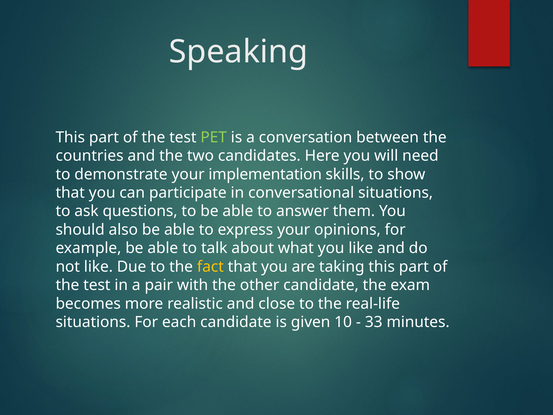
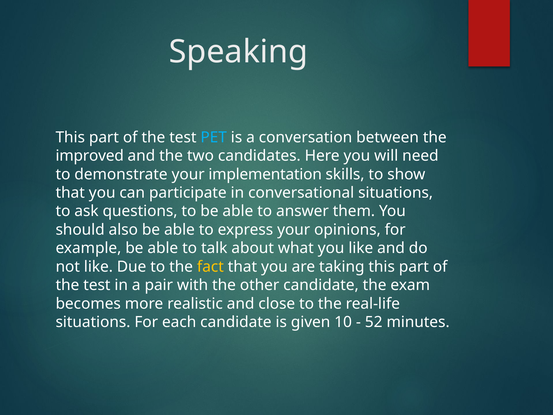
PET colour: light green -> light blue (214, 137)
countries: countries -> improved (90, 156)
33: 33 -> 52 (374, 322)
